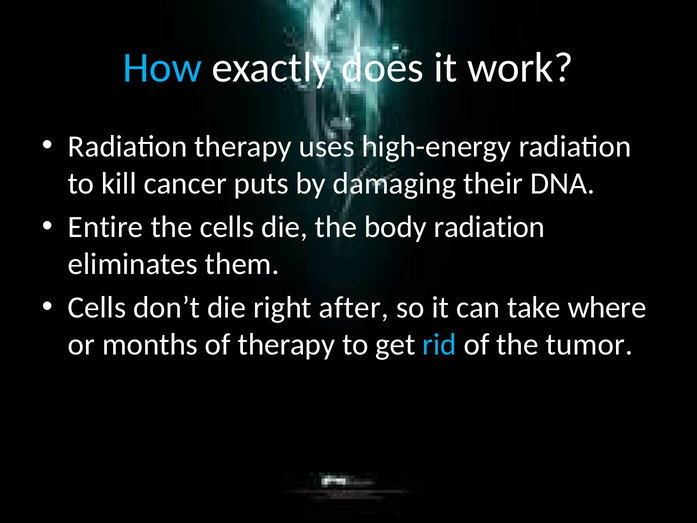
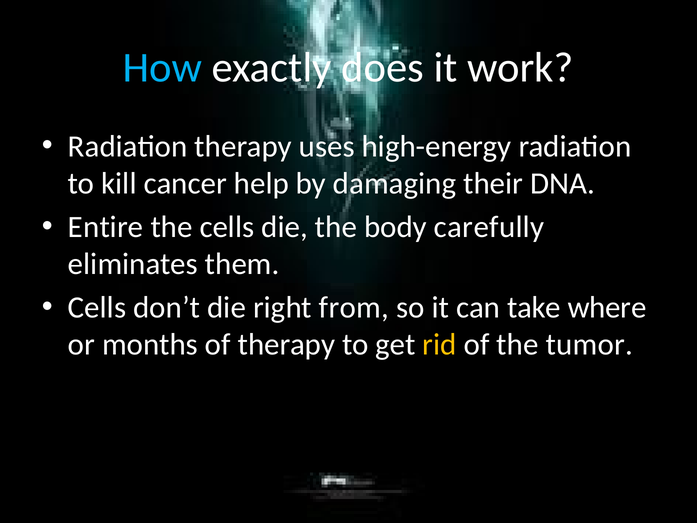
puts: puts -> help (261, 183)
body radiation: radiation -> carefully (489, 227)
after: after -> from (354, 307)
rid colour: light blue -> yellow (440, 345)
